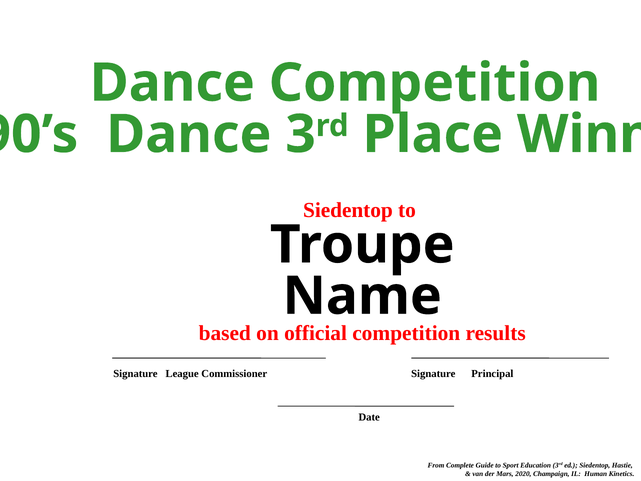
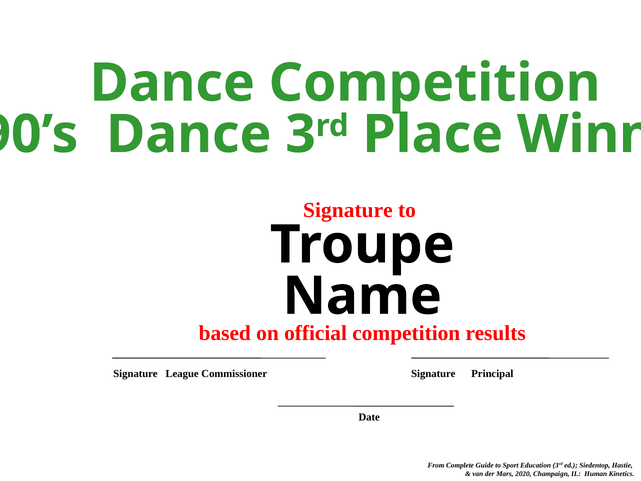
Siedentop: Siedentop -> Signature (348, 210)
